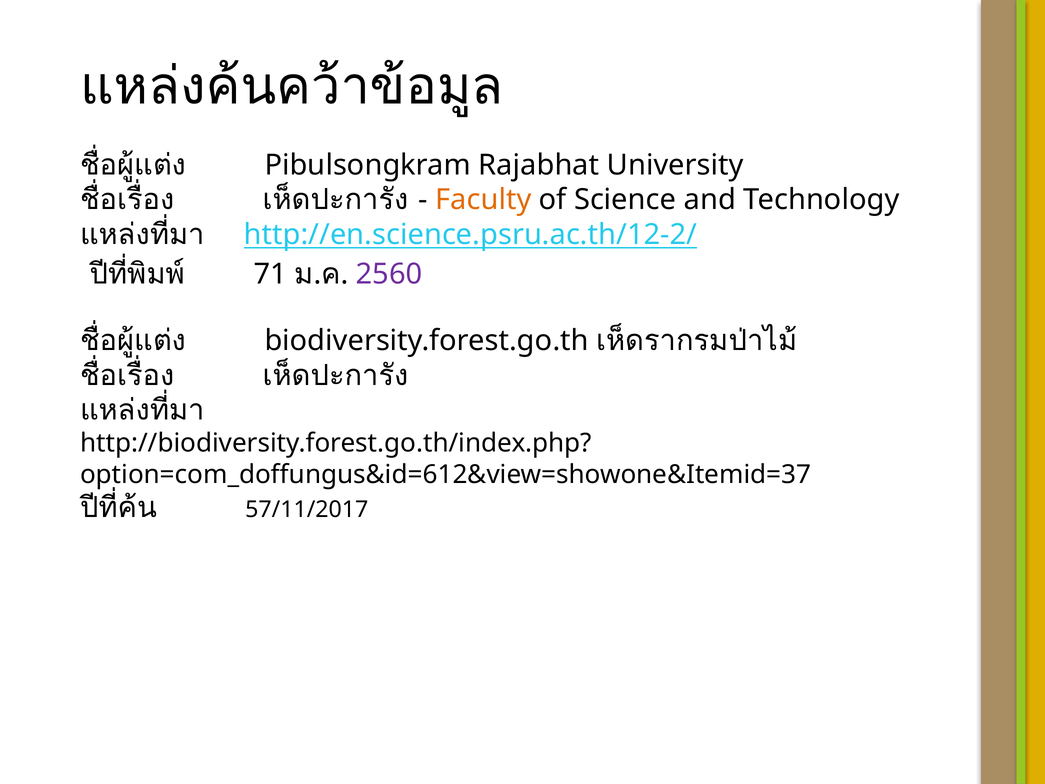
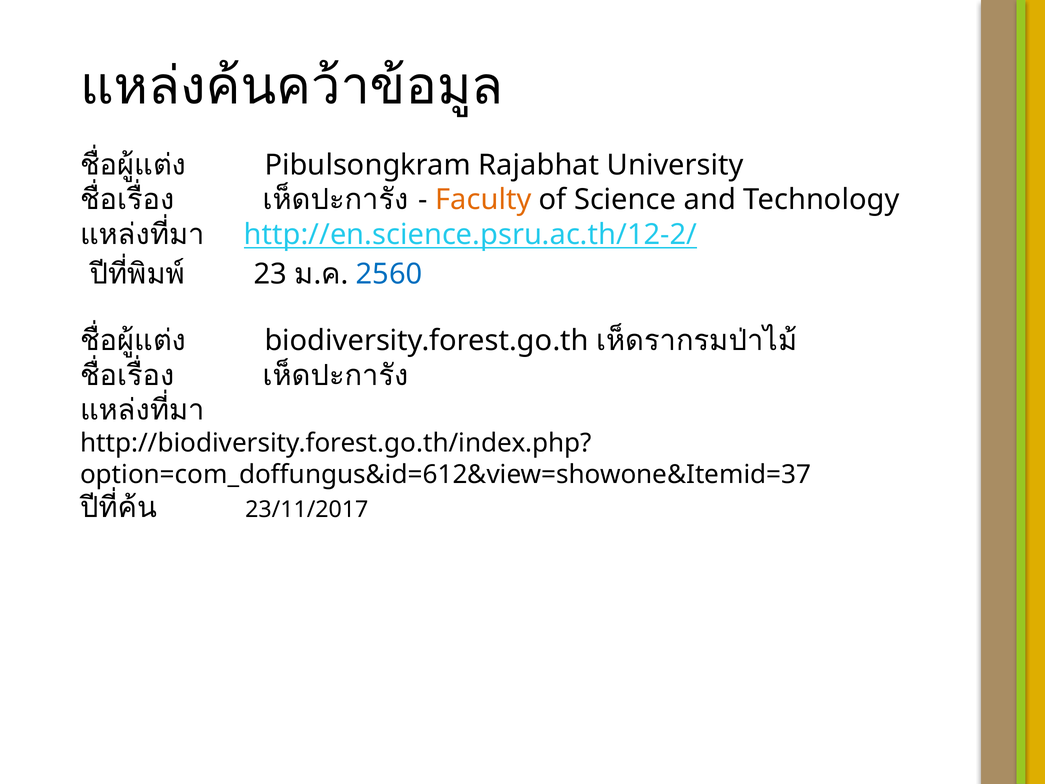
71: 71 -> 23 (270, 274)
2560 colour: purple -> blue (389, 274)
57/11/2017: 57/11/2017 -> 23/11/2017 (307, 510)
